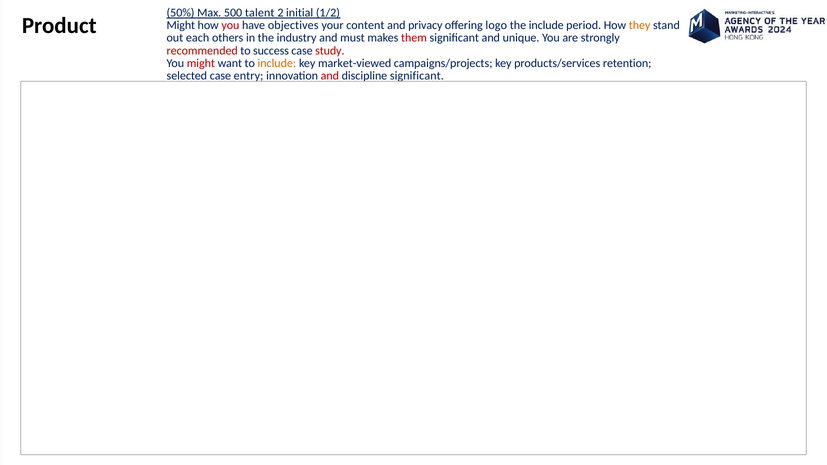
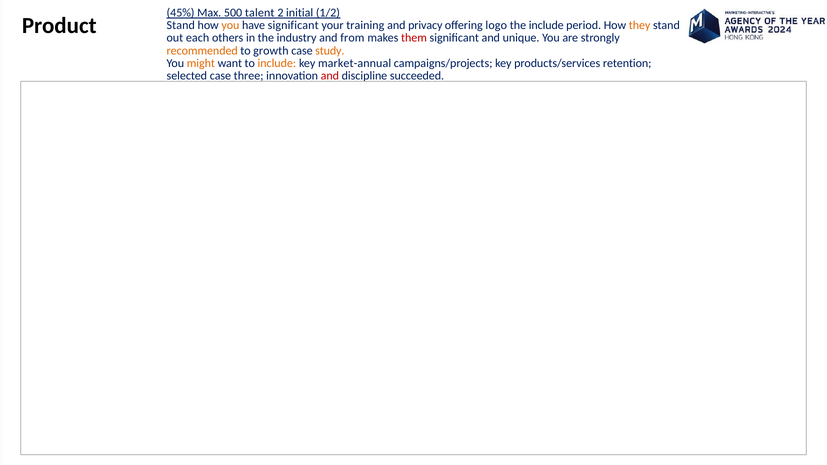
50%: 50% -> 45% (181, 13)
Might: Might -> Stand (181, 25)
you colour: red -> orange (230, 25)
have objectives: objectives -> significant (293, 25)
content: content -> training (365, 25)
must: must -> from (352, 38)
recommended colour: red -> orange (202, 51)
success: success -> growth (271, 51)
study colour: red -> orange (330, 51)
might colour: red -> orange (201, 63)
market-viewed: market-viewed -> market-annual (355, 63)
entry: entry -> three (249, 76)
discipline significant: significant -> succeeded (417, 76)
